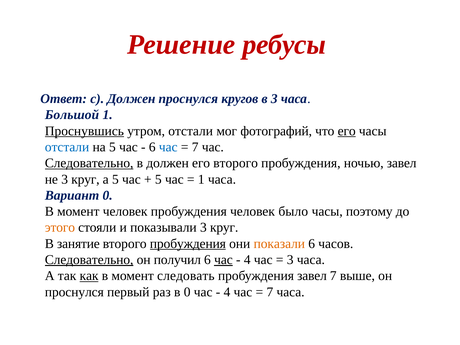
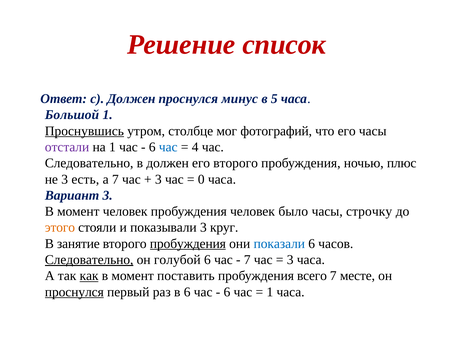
ребусы: ребусы -> список (284, 45)
кругов: кругов -> минус (240, 99)
в 3: 3 -> 5 (274, 99)
утром отстали: отстали -> столбце (191, 131)
его underline: present -> none (347, 131)
отстали colour: blue -> purple (67, 147)
на 5: 5 -> 1 (112, 147)
7: 7 -> 4 (195, 147)
Следовательно underline: present -> none (89, 163)
ночью завел: завел -> плюс (402, 163)
не 3 круг: круг -> есть (85, 179)
а 5: 5 -> 7 (115, 179)
5: 5 -> 3 (158, 179)
1: 1 -> 0 (201, 179)
Вариант 0: 0 -> 3 (108, 195)
поэтому: поэтому -> строчку (369, 211)
показали colour: orange -> blue (279, 244)
получил: получил -> голубой (177, 260)
час underline: present -> none (223, 260)
4: 4 -> 7 (247, 260)
следовать: следовать -> поставить (186, 276)
пробуждения завел: завел -> всего (312, 276)
выше: выше -> месте (357, 276)
проснулся underline: none -> present (74, 292)
в 0: 0 -> 6 (187, 292)
4: 4 -> 6 (227, 292)
7: 7 -> 1 (270, 292)
